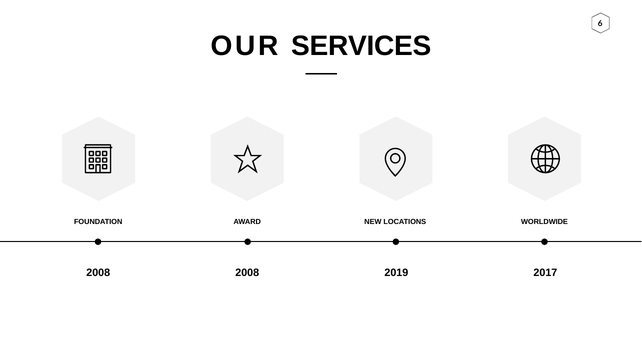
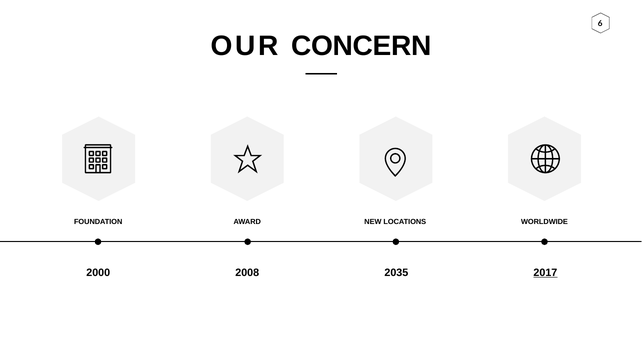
SERVICES: SERVICES -> CONCERN (361, 46)
2008: 2008 -> 2000 (98, 273)
2019: 2019 -> 2035 (396, 273)
2017 underline: none -> present (545, 273)
